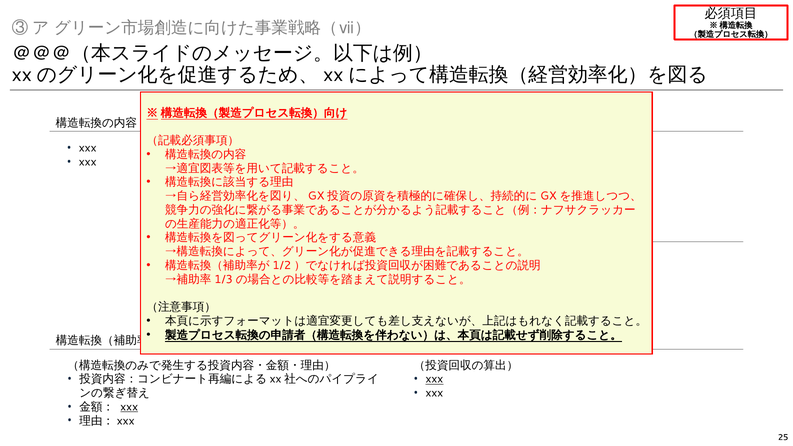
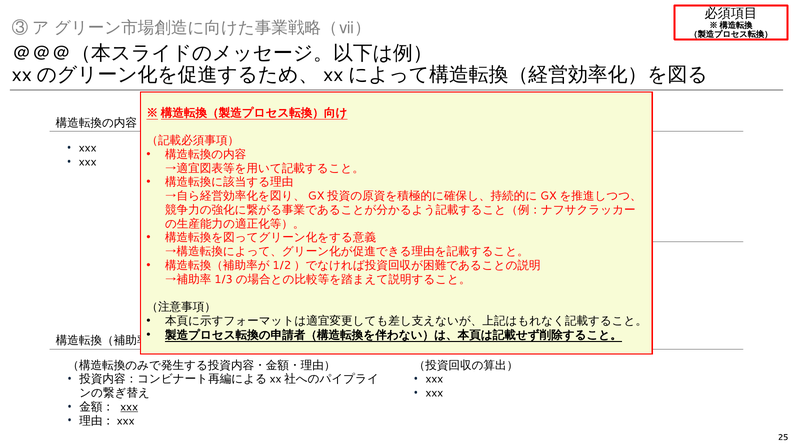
xxx underline: present -> none (434, 379)
